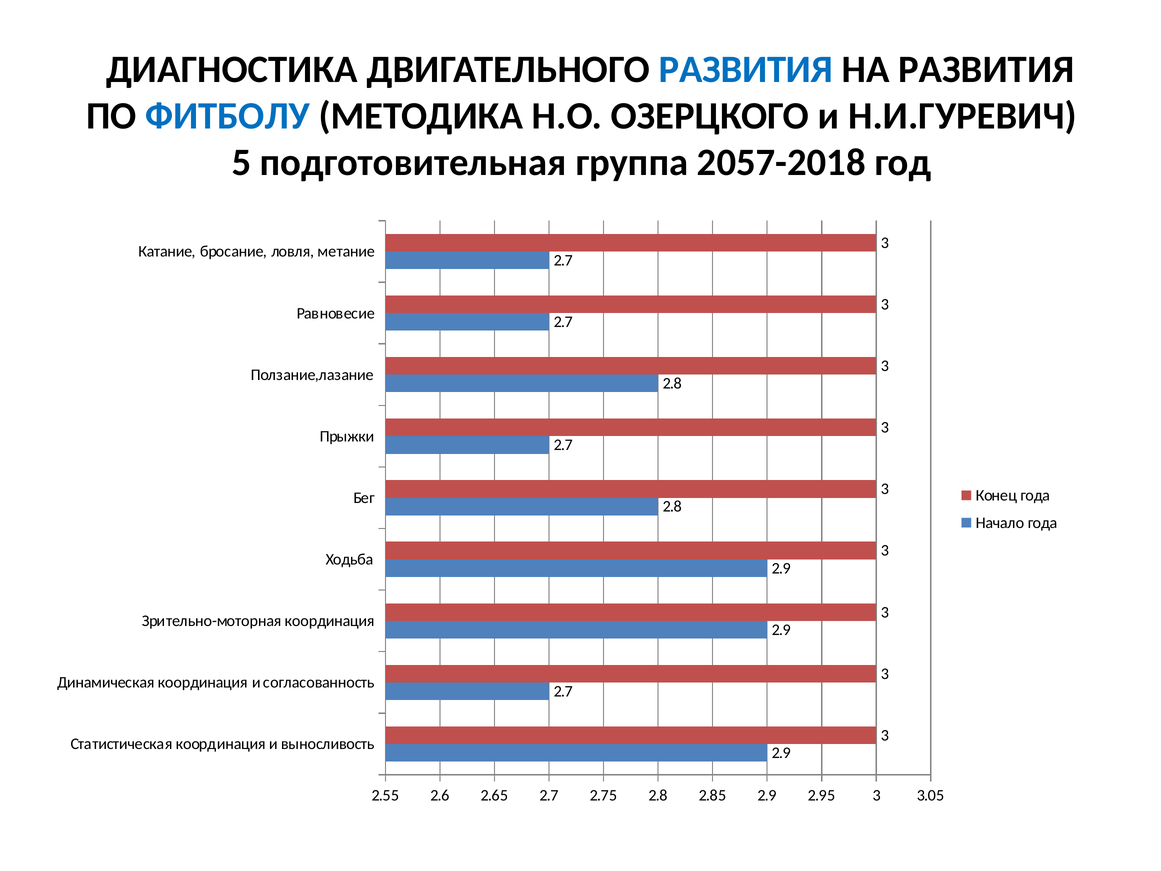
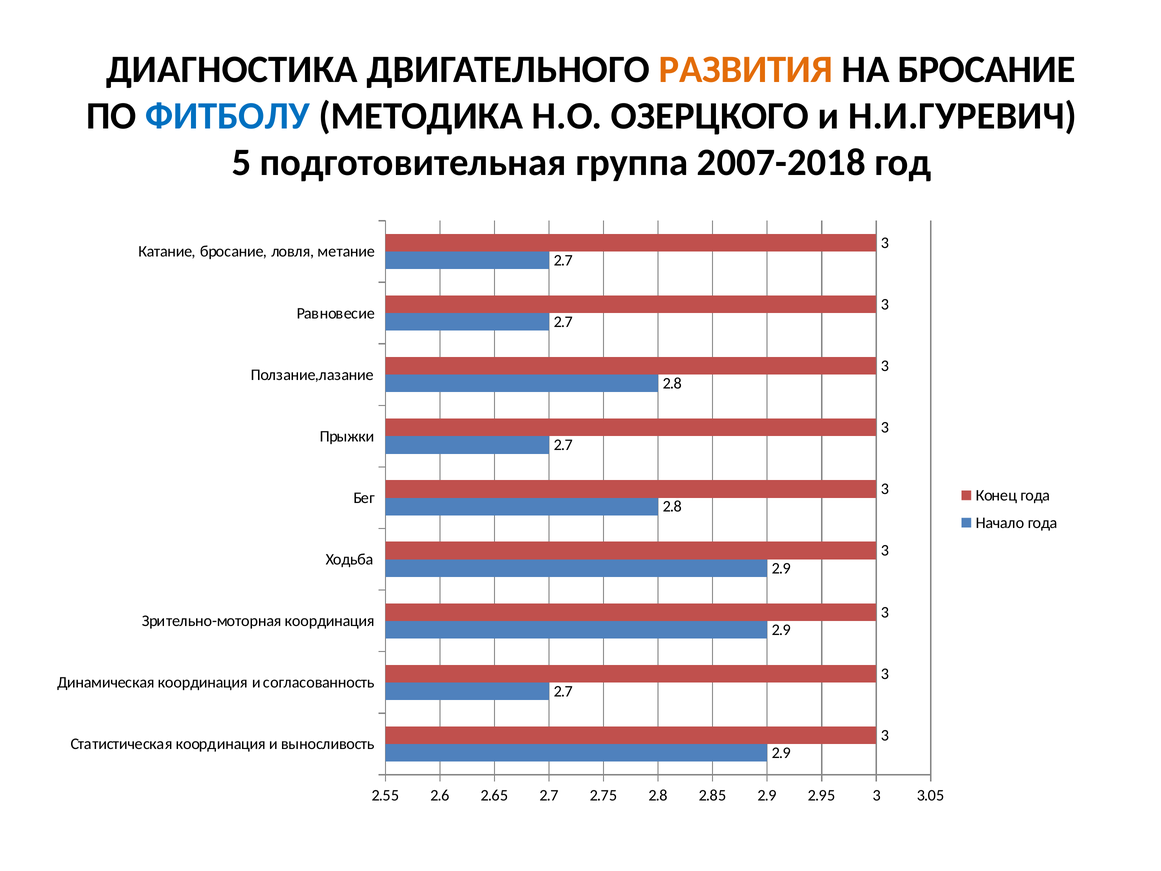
РАЗВИТИЯ colour: blue -> orange (746, 70)
НА РАЗВИТИЯ: РАЗВИТИЯ -> БРОСАНИЕ (987, 70)
2057-2018: 2057-2018 -> 2007-2018 (781, 162)
